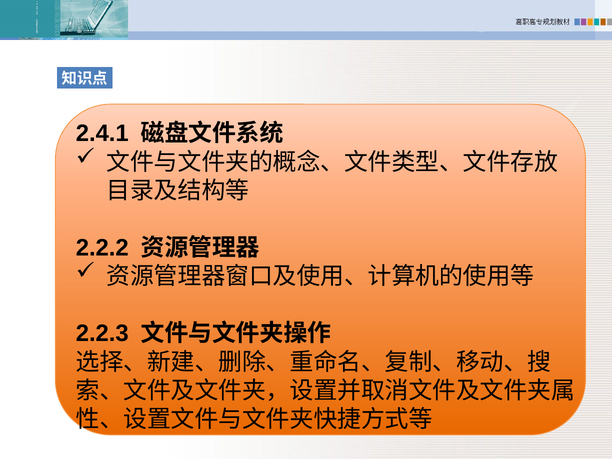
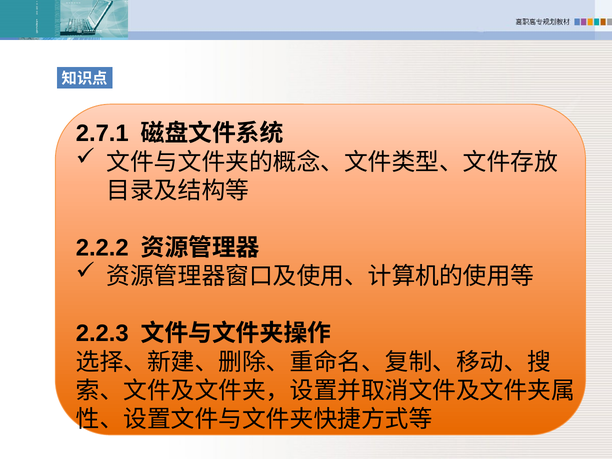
2.4.1: 2.4.1 -> 2.7.1 (102, 134)
